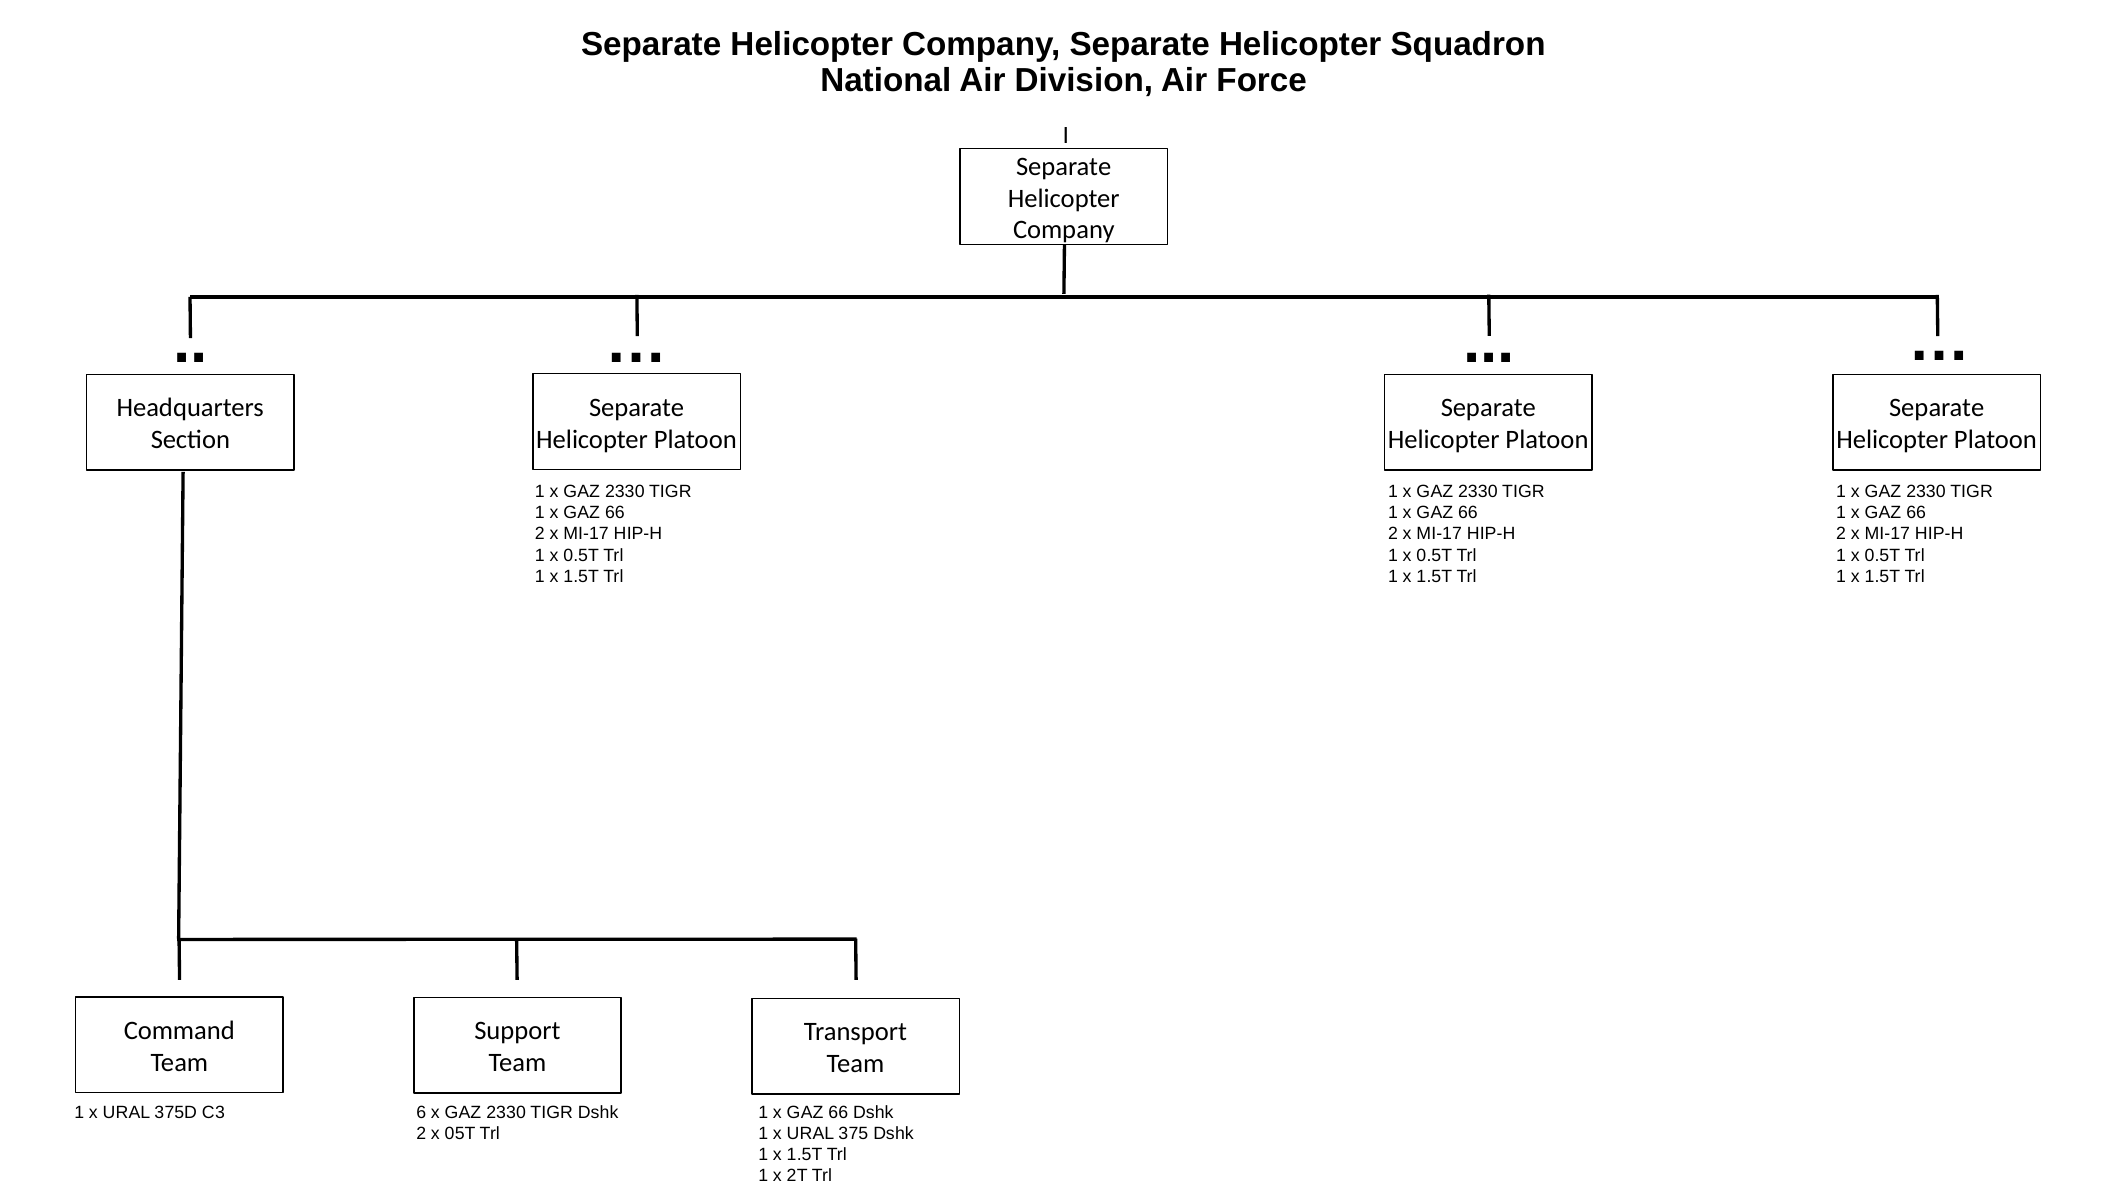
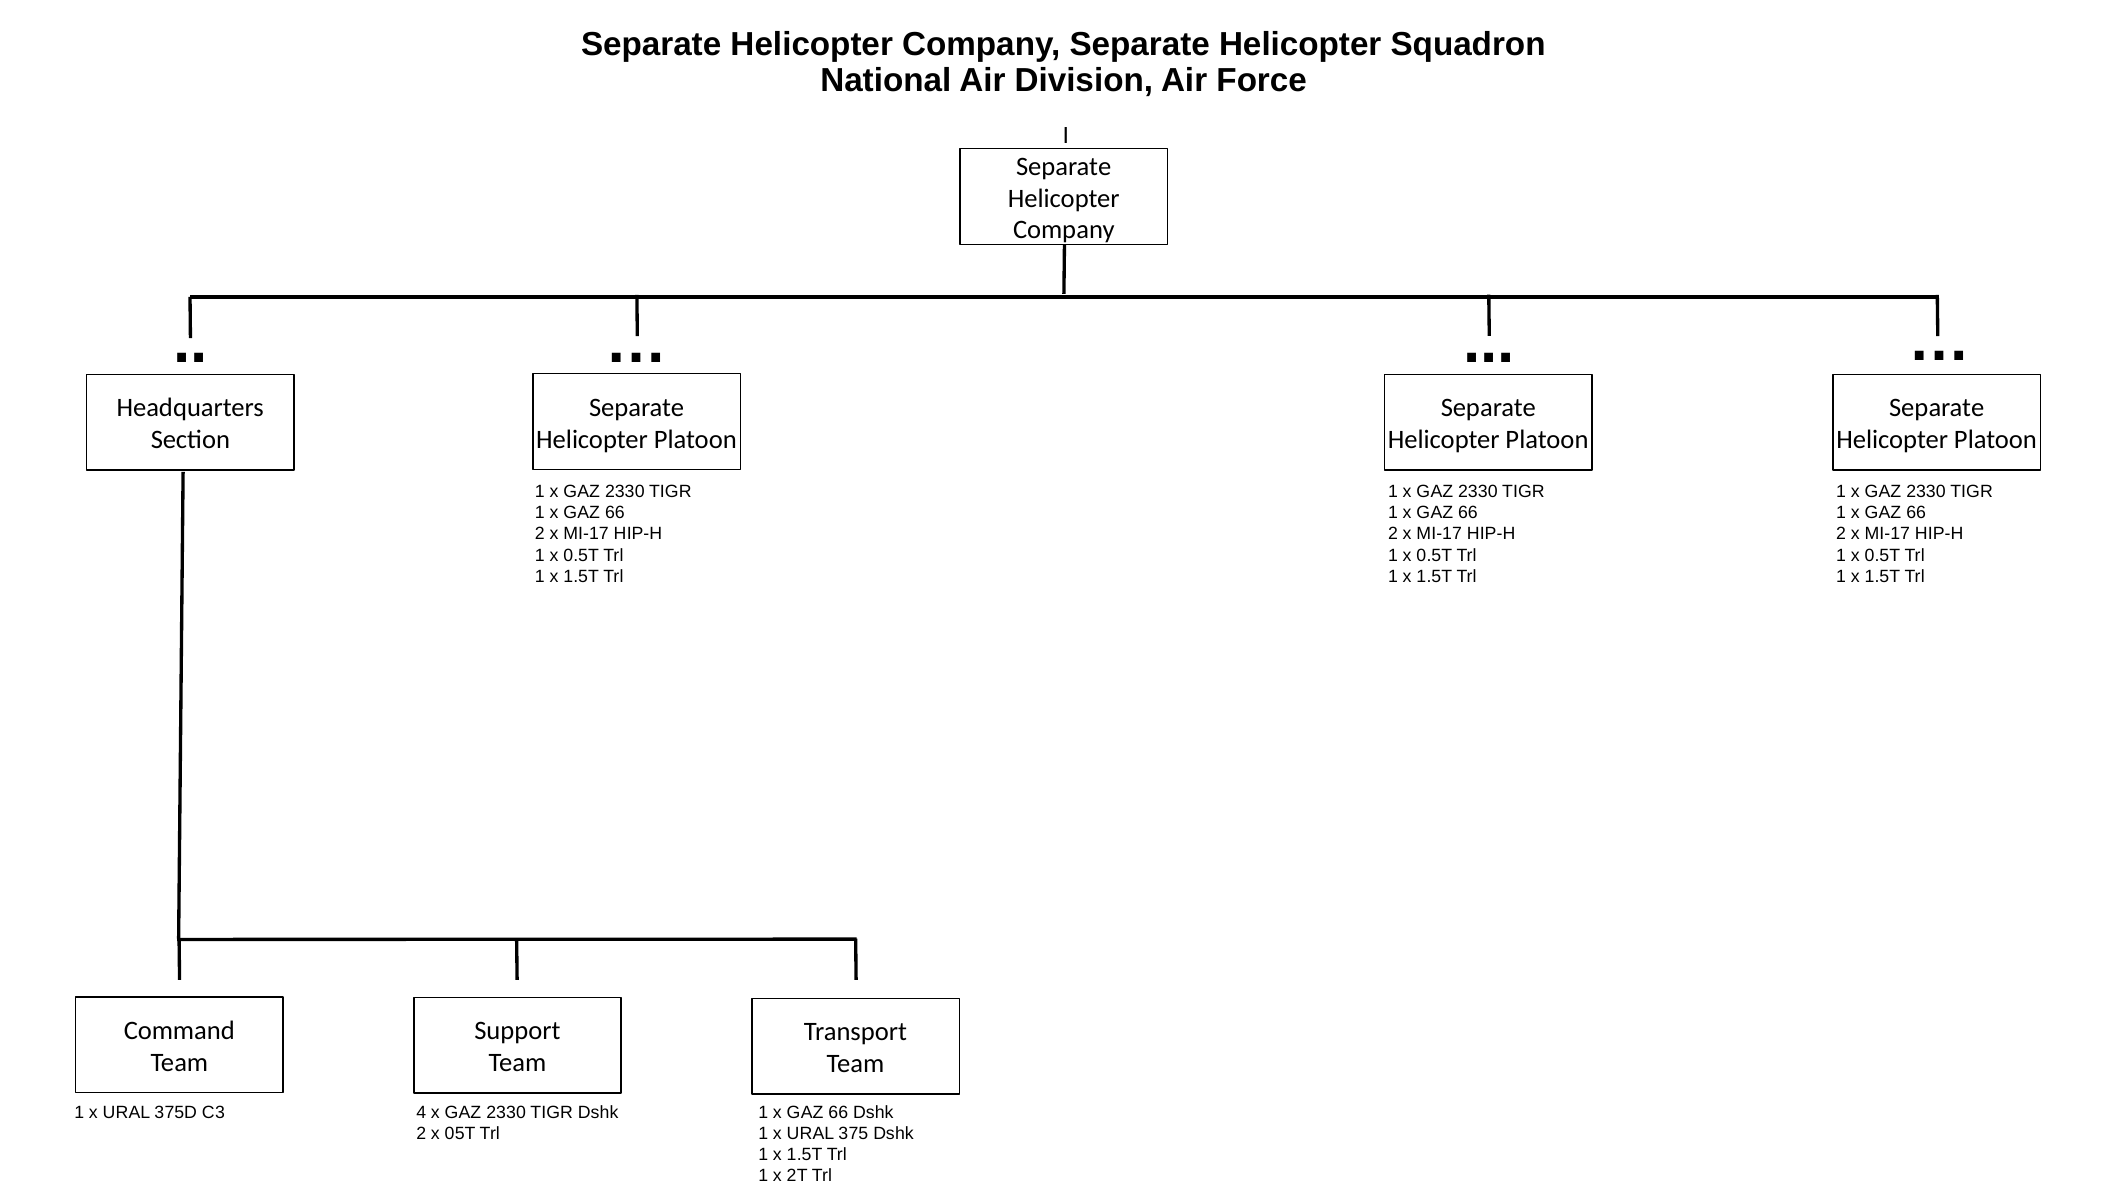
6: 6 -> 4 (421, 1112)
